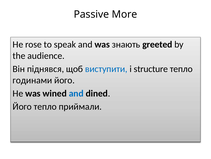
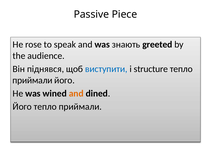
More: More -> Piece (124, 14)
годинами: годинами -> приймали (32, 80)
and colour: blue -> orange (76, 93)
